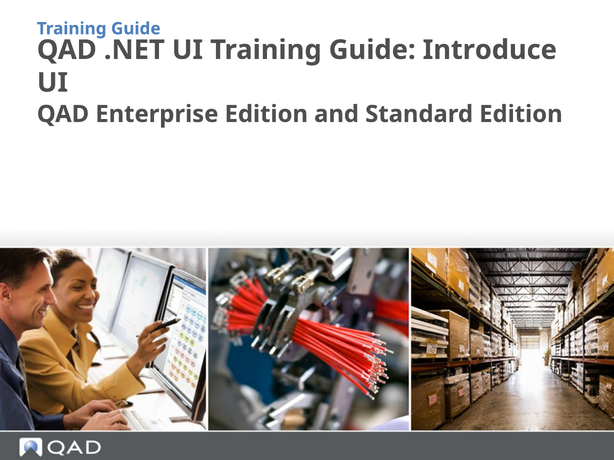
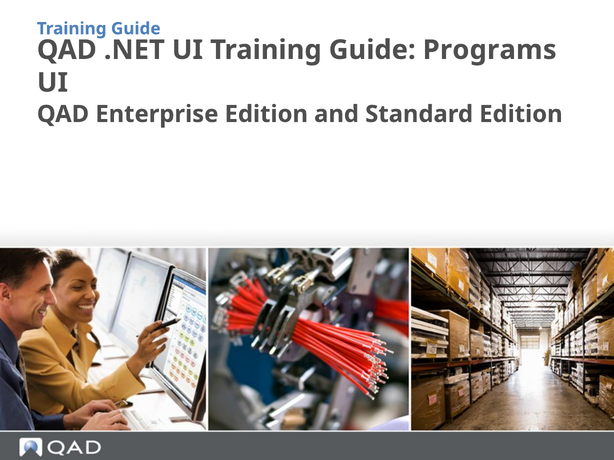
Introduce: Introduce -> Programs (490, 50)
